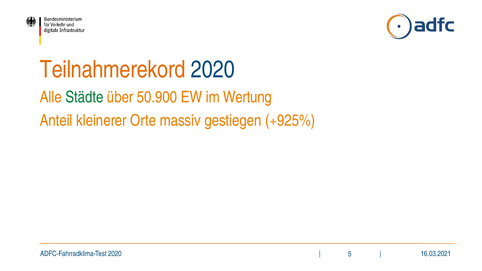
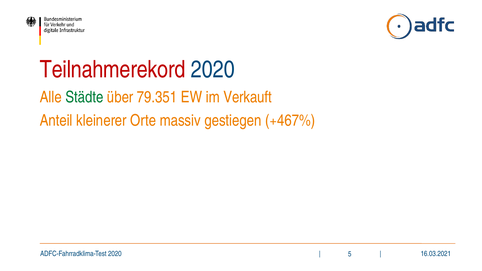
Teilnahmerekord colour: orange -> red (113, 70)
50.900: 50.900 -> 79.351 (157, 97)
Wertung: Wertung -> Verkauft (248, 97)
+925%: +925% -> +467% (290, 121)
